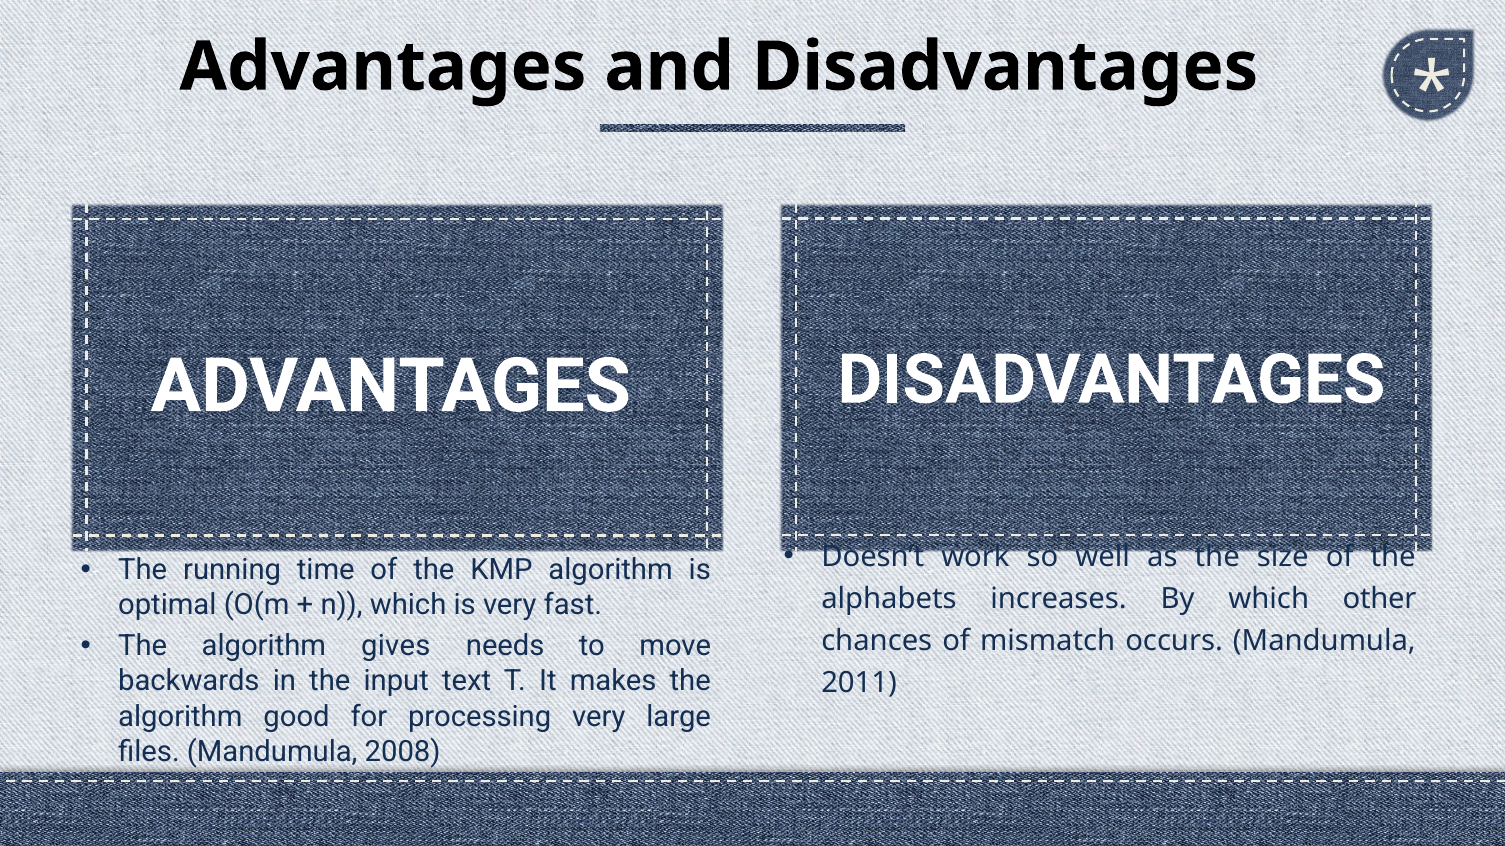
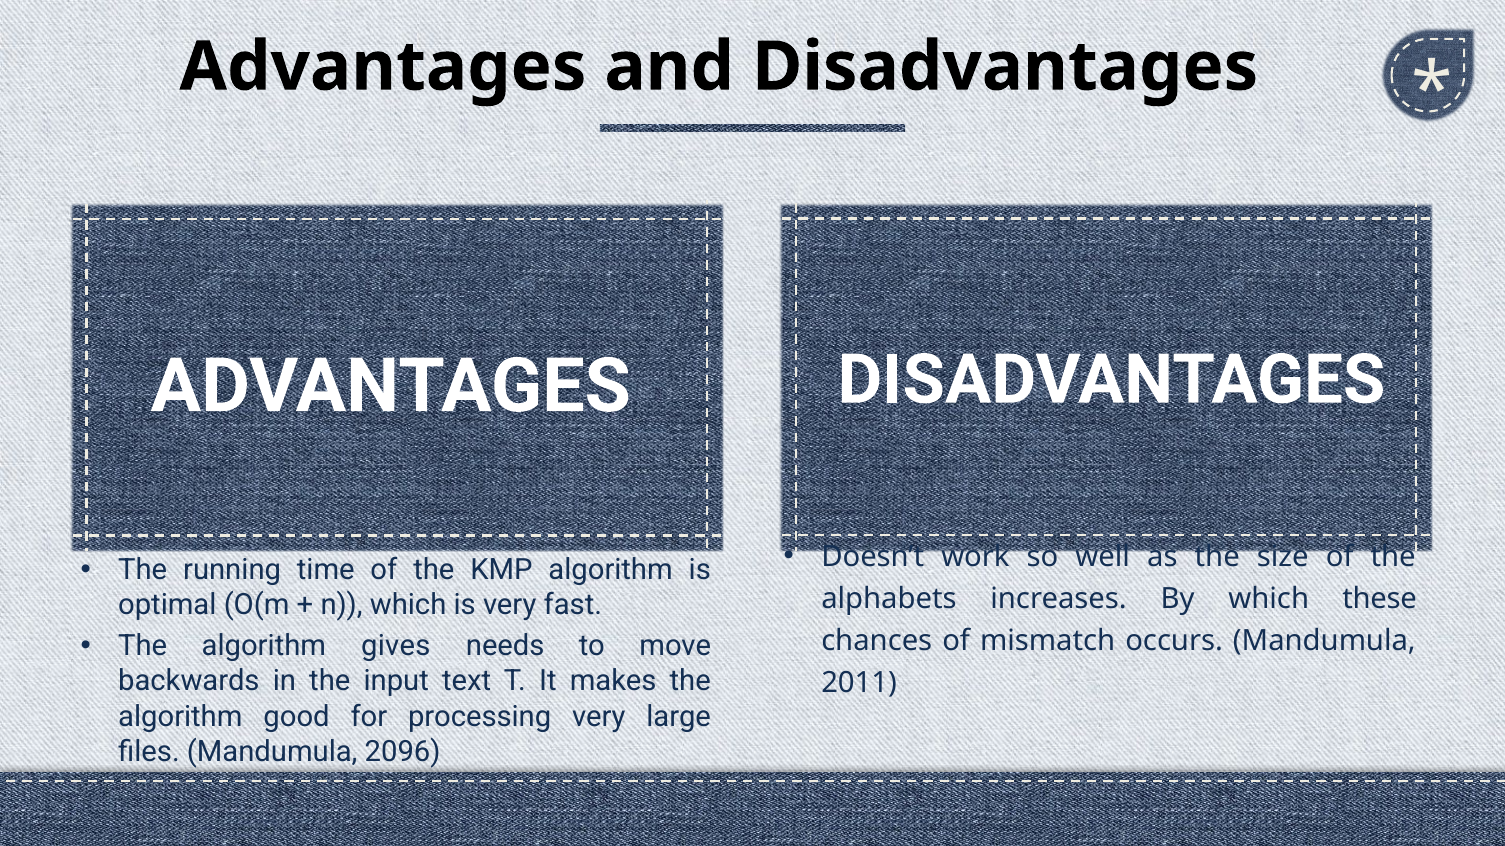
other: other -> these (1380, 599)
2008: 2008 -> 2096 (403, 752)
